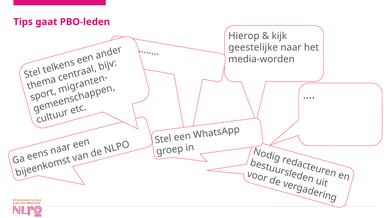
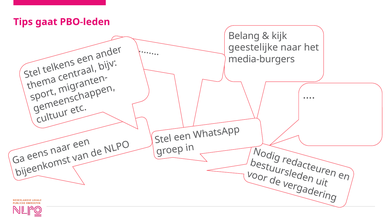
Hierop: Hierop -> Belang (244, 36)
media-worden: media-worden -> media-burgers (262, 59)
